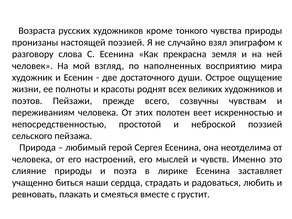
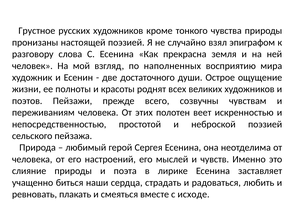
Возраста: Возраста -> Грустное (37, 31)
грустит: грустит -> исходе (194, 194)
